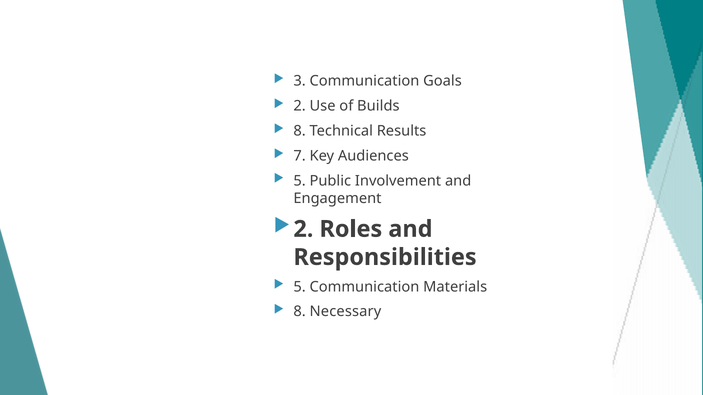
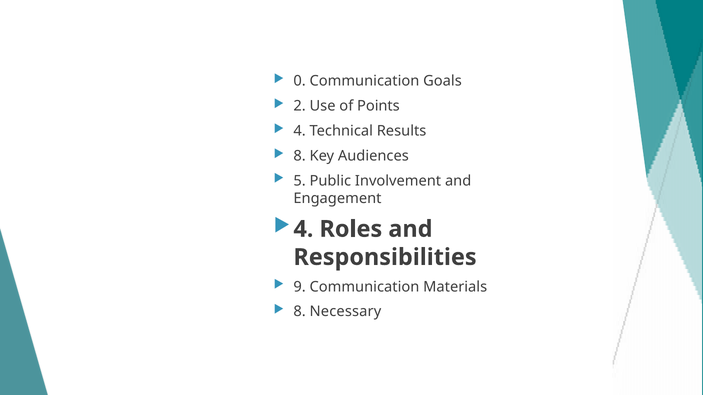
3: 3 -> 0 (300, 81)
Builds: Builds -> Points (378, 106)
8: 8 -> 4 (300, 131)
7: 7 -> 8 (300, 156)
2: 2 -> 4 (303, 229)
5: 5 -> 9 (300, 287)
